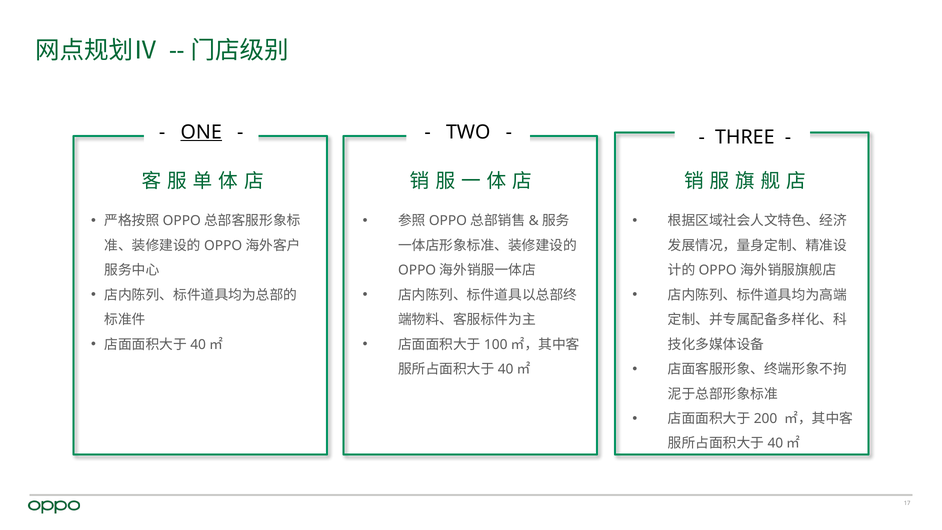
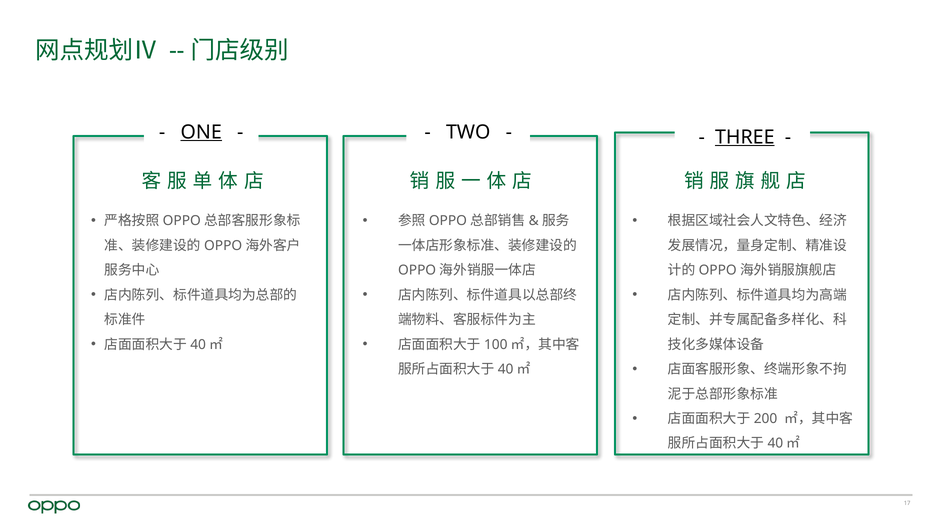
THREE underline: none -> present (745, 137)
